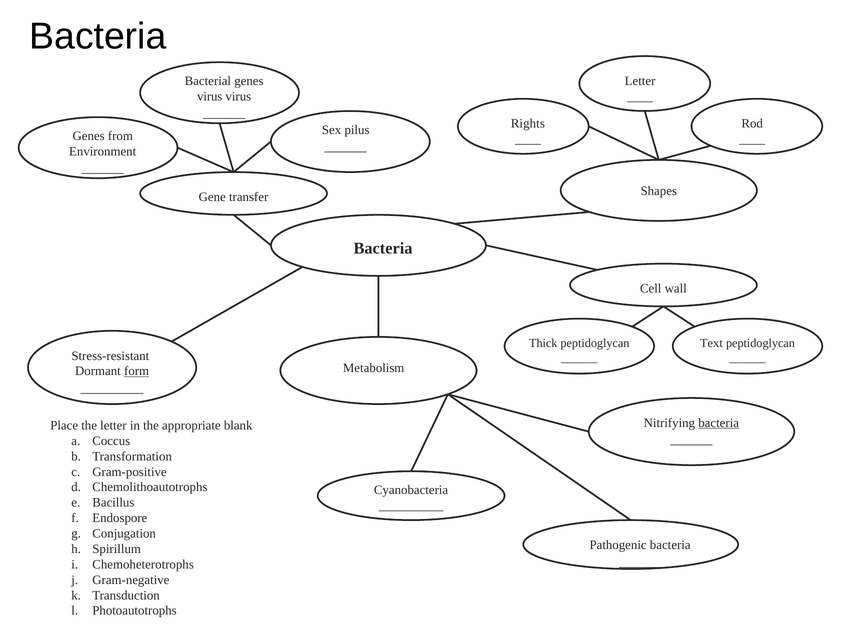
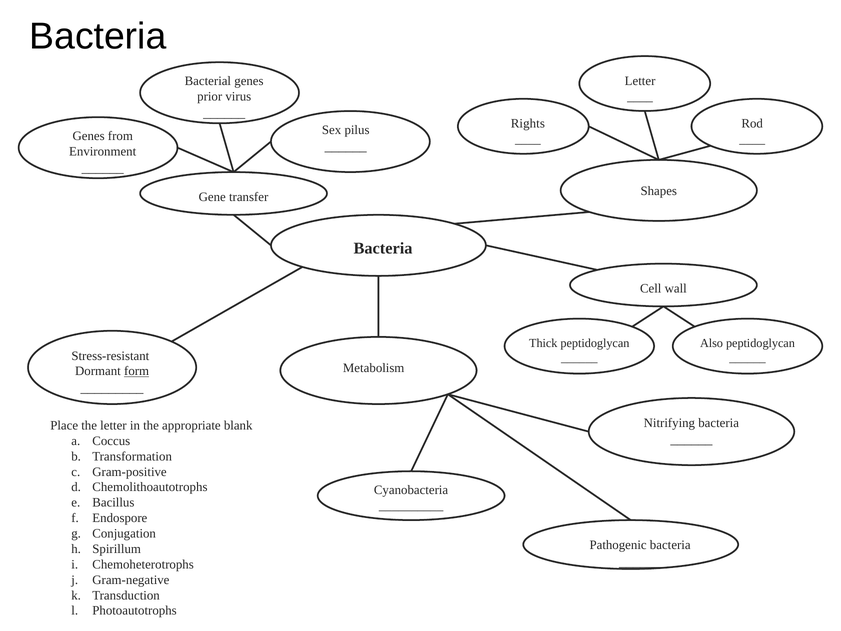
virus: virus -> prior (210, 96)
Text: Text -> Also (712, 343)
bacteria underline: present -> none (719, 423)
